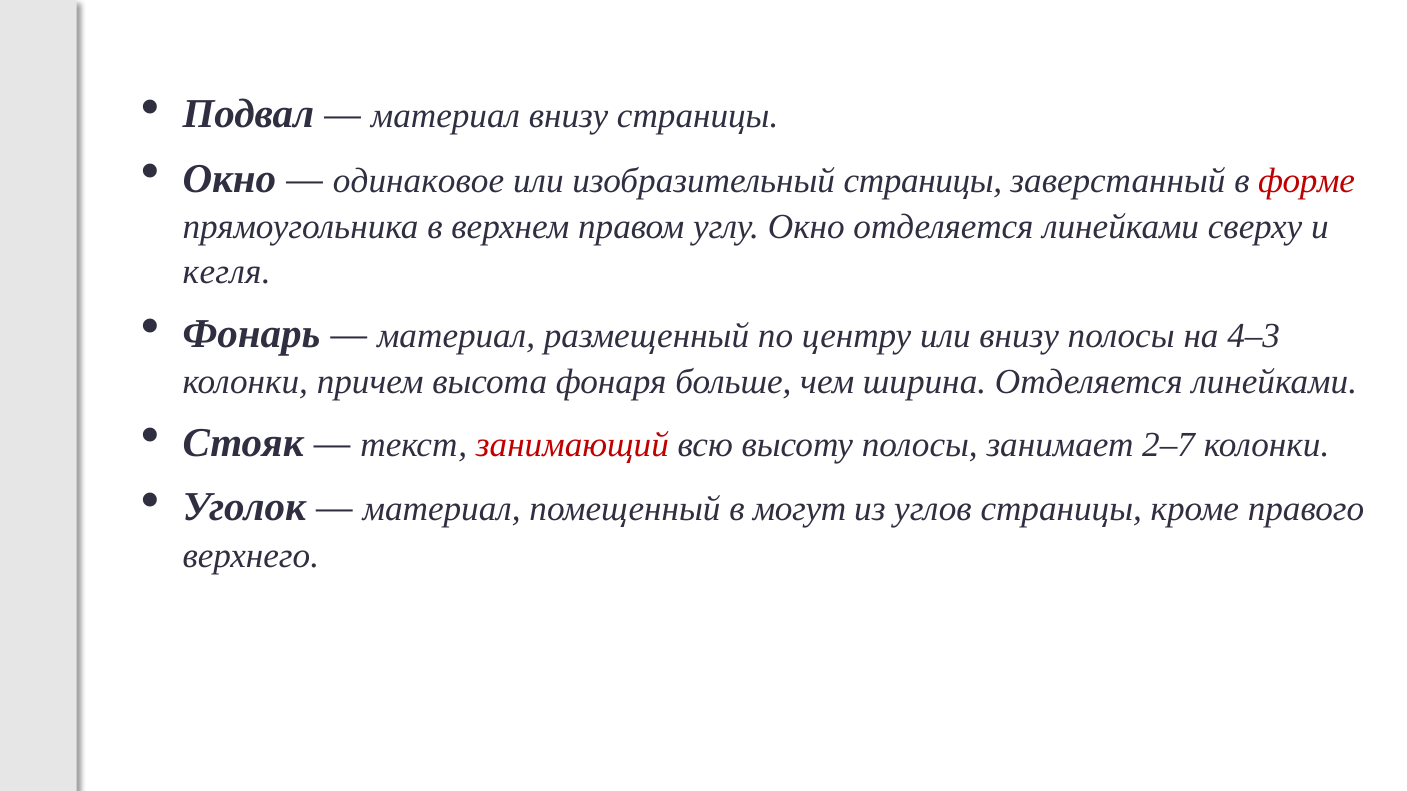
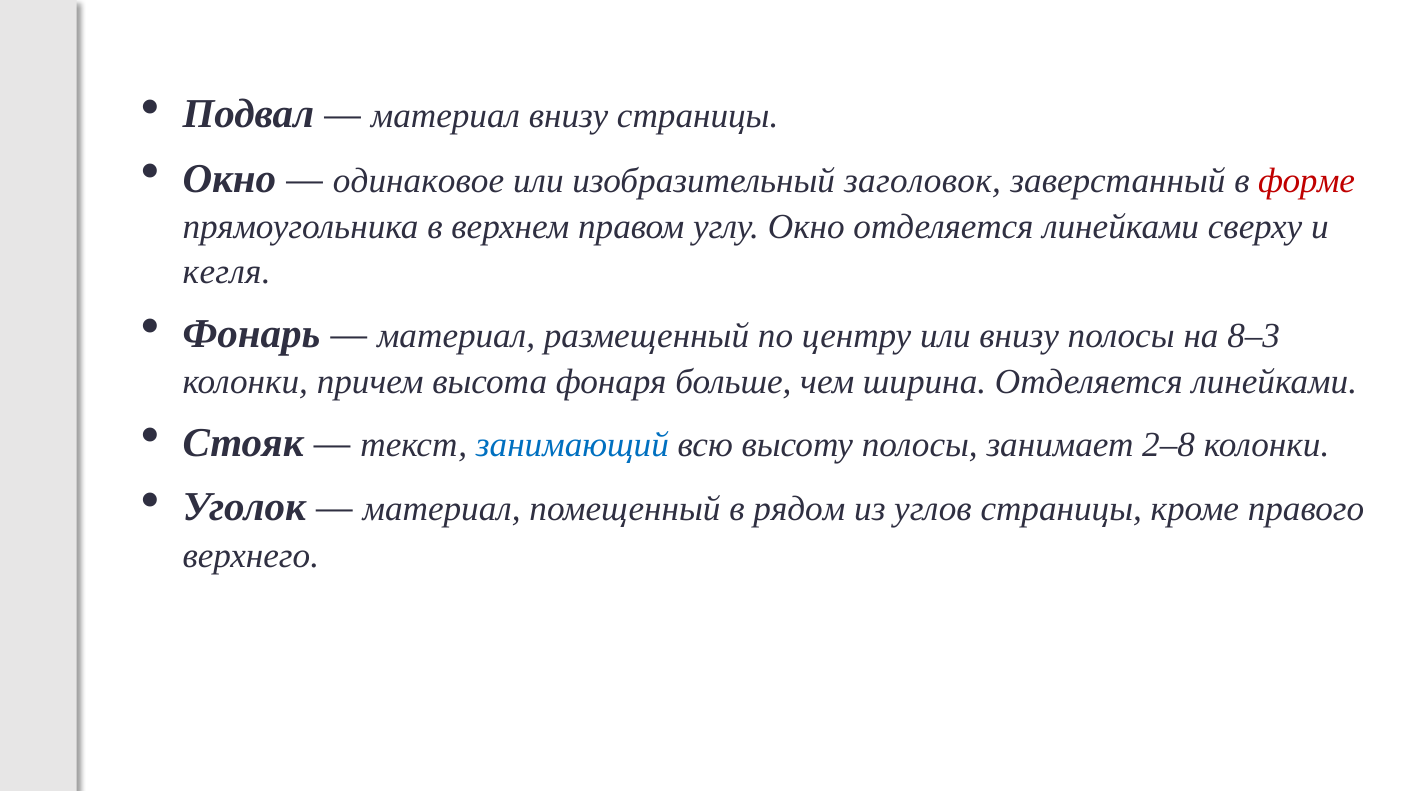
изобразительный страницы: страницы -> заголовок (923, 181)
4–3: 4–3 -> 8–3 (1254, 336)
занимающий colour: red -> blue (572, 445)
2–7: 2–7 -> 2–8 (1169, 445)
могут: могут -> рядом (799, 510)
